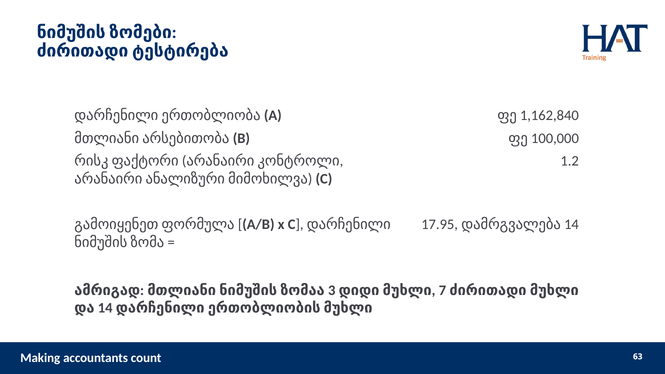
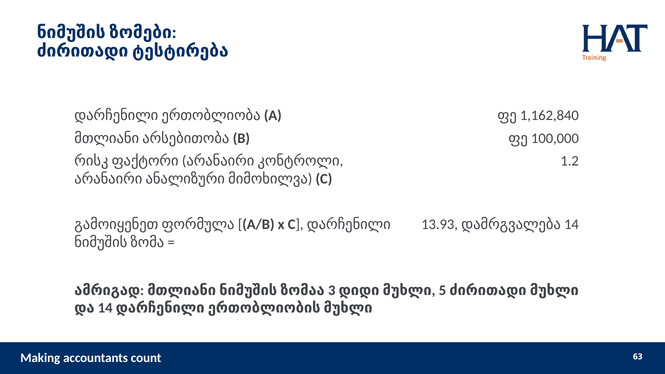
17.95: 17.95 -> 13.93 (440, 224)
7: 7 -> 5 (442, 290)
